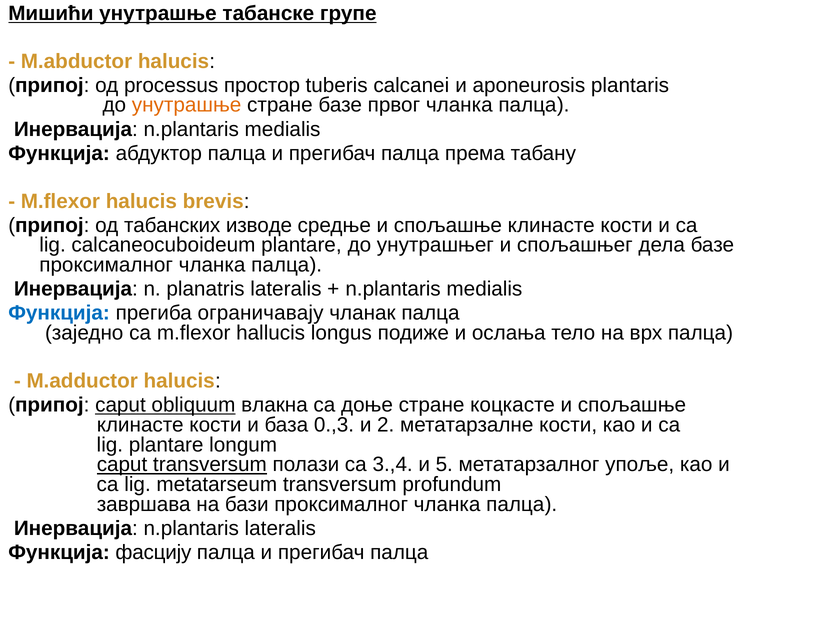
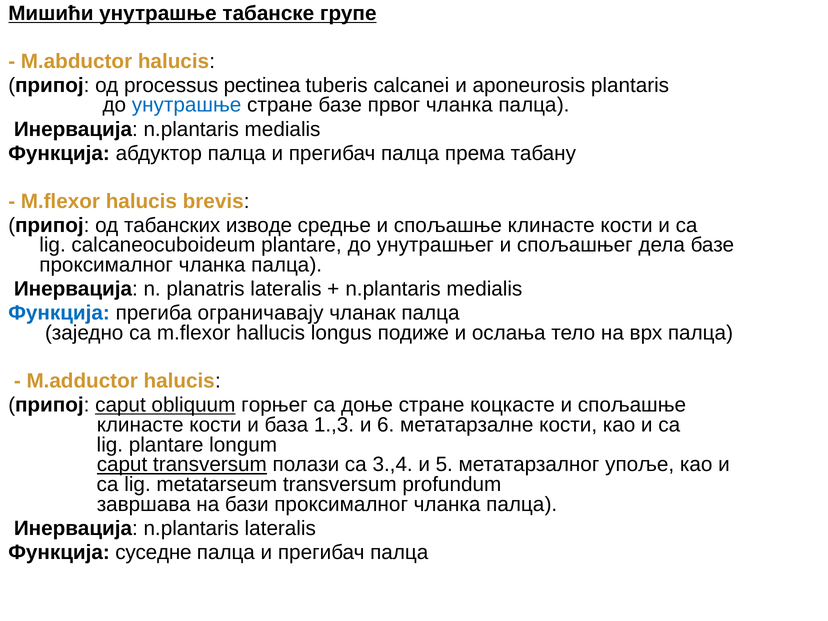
простор: простор -> pectinea (262, 85)
унутрашње colour: orange -> blue (187, 105)
влaкнa: влaкнa -> горњег (274, 405)
0.,3: 0.,3 -> 1.,3 (334, 425)
2: 2 -> 6 (386, 425)
фасцију: фасцију -> суседне (153, 552)
